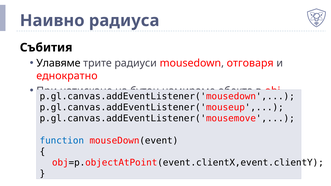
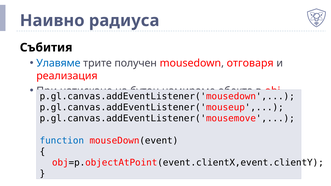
Улавяме colour: black -> blue (58, 63)
радиуси: радиуси -> получен (136, 63)
еднократно: еднократно -> реализация (67, 76)
